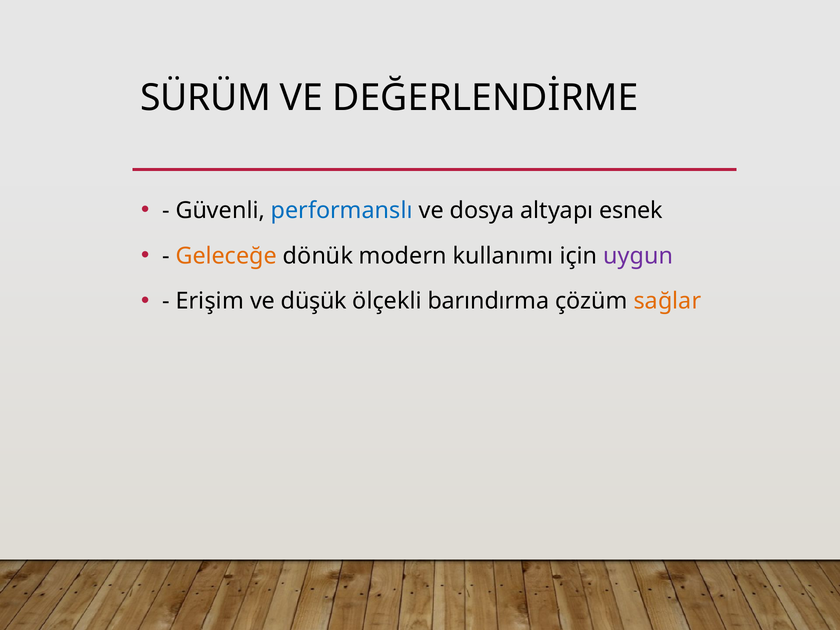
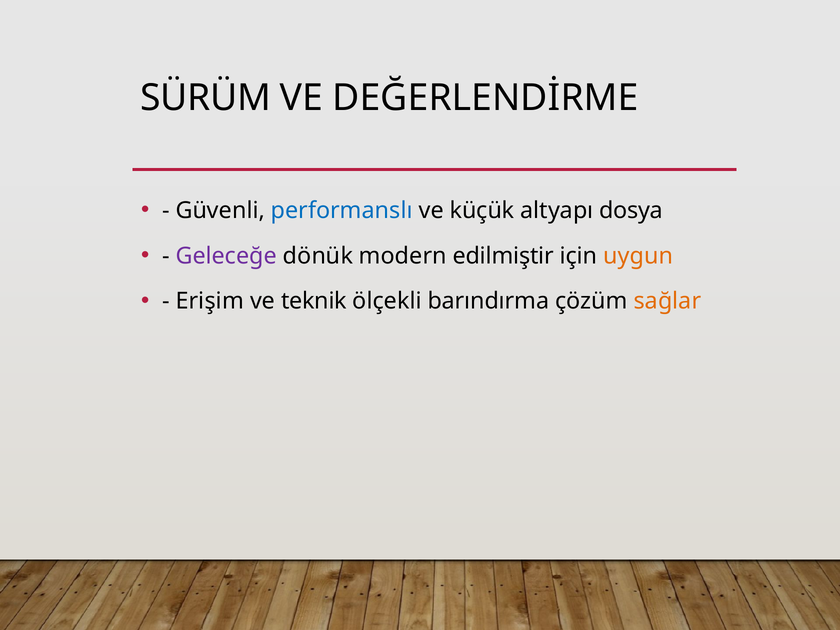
dosya: dosya -> küçük (482, 211)
esnek: esnek -> dosya (631, 211)
Geleceğe colour: orange -> purple (226, 256)
kullanımı: kullanımı -> edilmiştir (503, 256)
uygun colour: purple -> orange (638, 256)
düşük: düşük -> teknik (314, 301)
